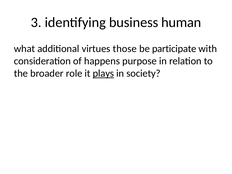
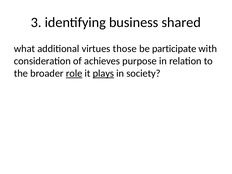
human: human -> shared (181, 22)
happens: happens -> achieves (102, 61)
role underline: none -> present (74, 73)
